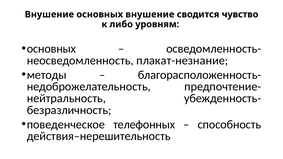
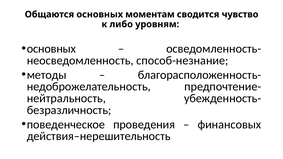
Внушение: Внушение -> Общаются (49, 14)
основных внушение: внушение -> моментам (150, 14)
плакат-незнание: плакат-незнание -> способ-незнание (182, 61)
телефонных: телефонных -> проведения (144, 125)
способность: способность -> финансовых (229, 125)
